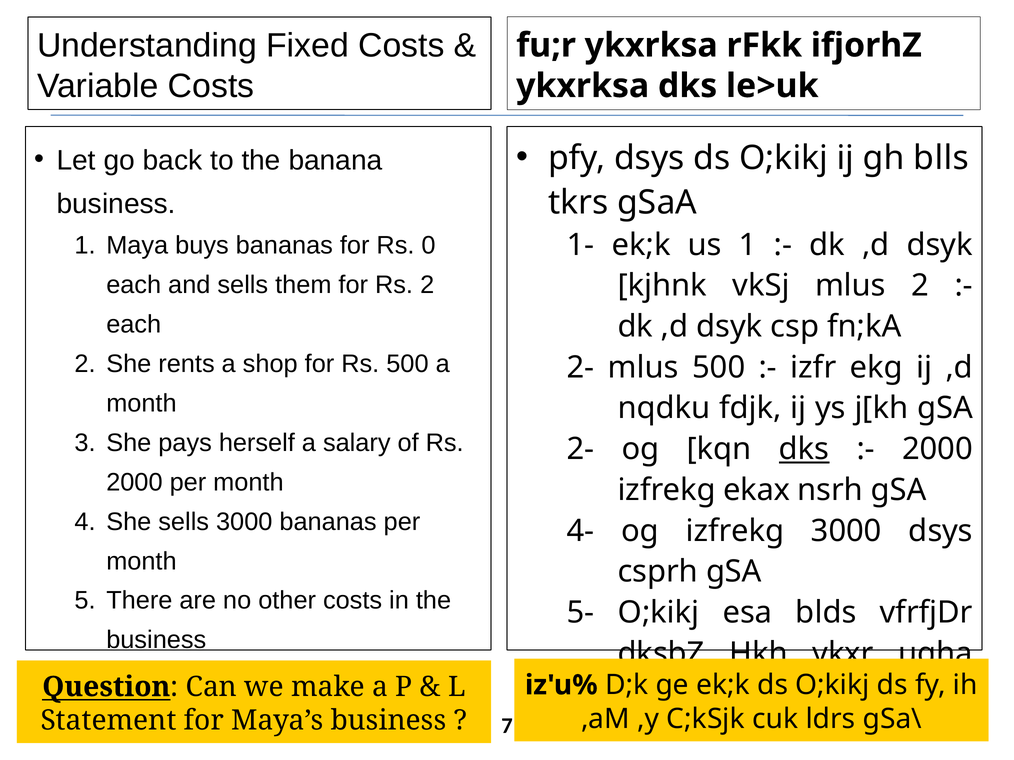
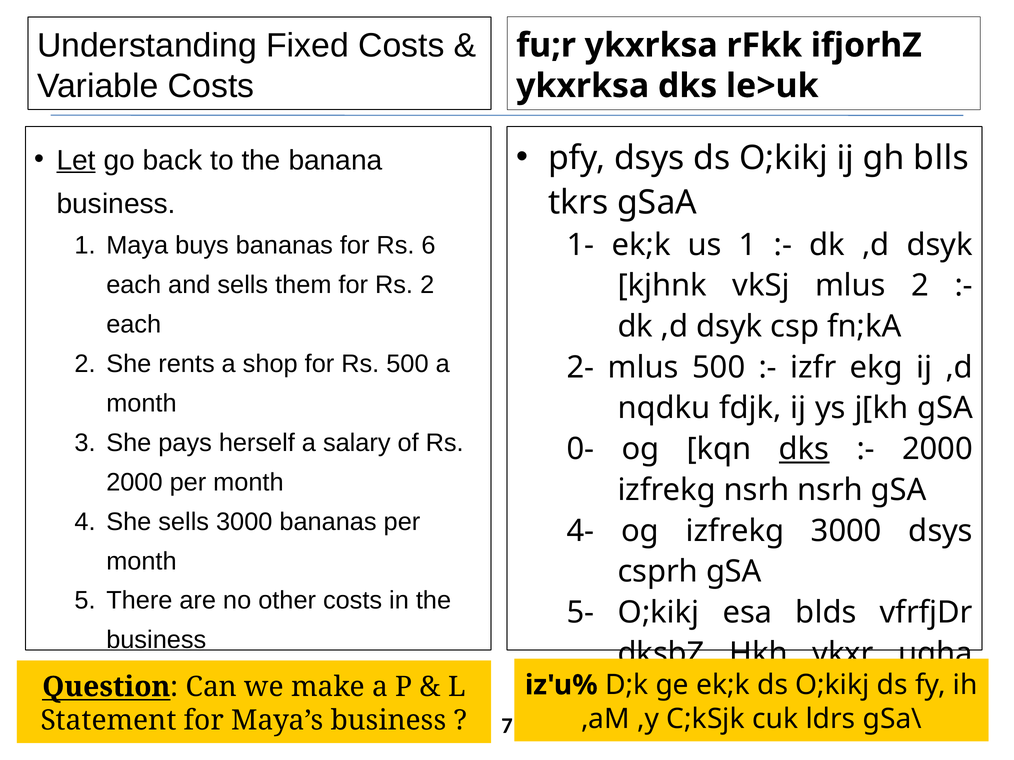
Let underline: none -> present (76, 160)
0: 0 -> 6 (429, 245)
2-: 2- -> 0- (581, 449)
izfrekg ekax: ekax -> nsrh (757, 490)
